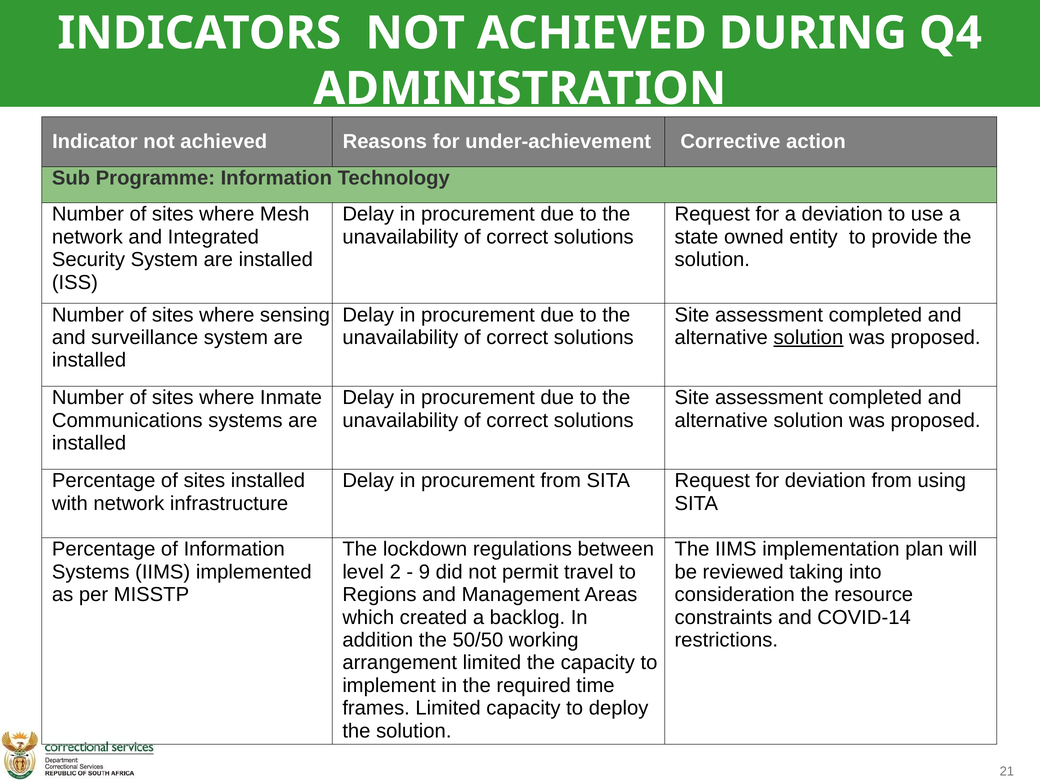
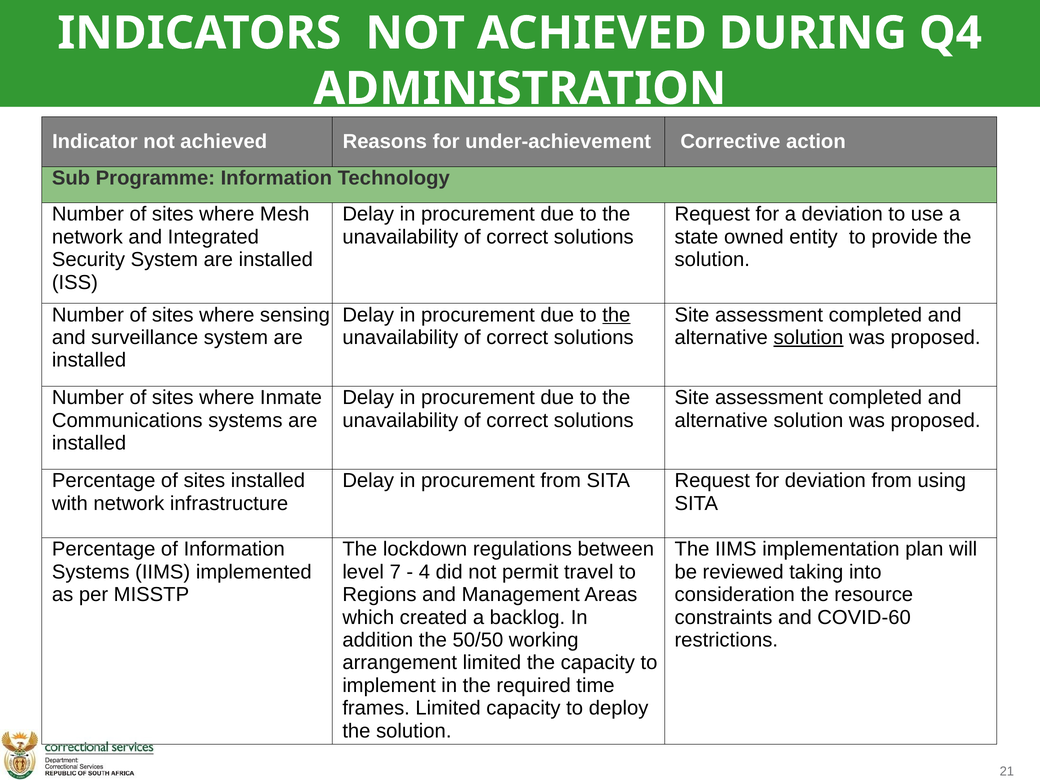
the underline: none -> present (616, 315)
2: 2 -> 7 (395, 572)
9: 9 -> 4 (424, 572)
COVID-14: COVID-14 -> COVID-60 (864, 617)
